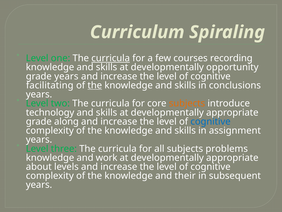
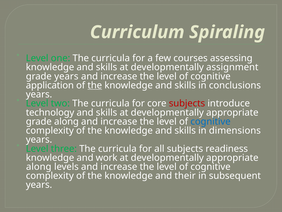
curricula underline: present -> none (111, 58)
recording: recording -> assessing (231, 58)
opportunity: opportunity -> assignment (232, 67)
facilitating: facilitating -> application (50, 85)
subjects colour: orange -> red (187, 103)
assignment: assignment -> dimensions (235, 130)
problems: problems -> readiness (227, 148)
about: about -> along (39, 166)
